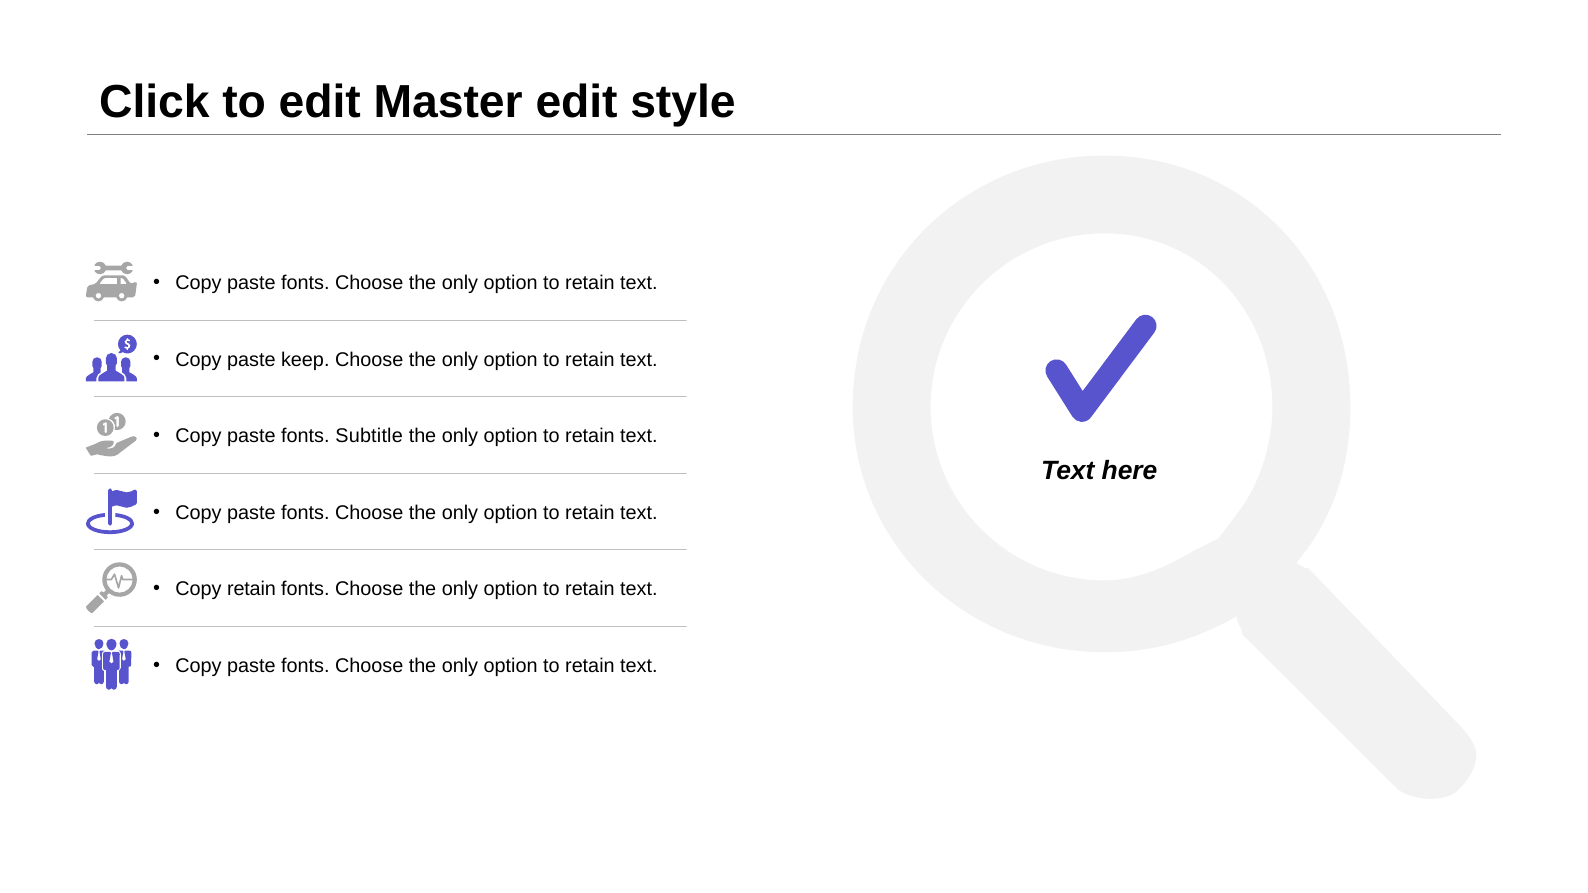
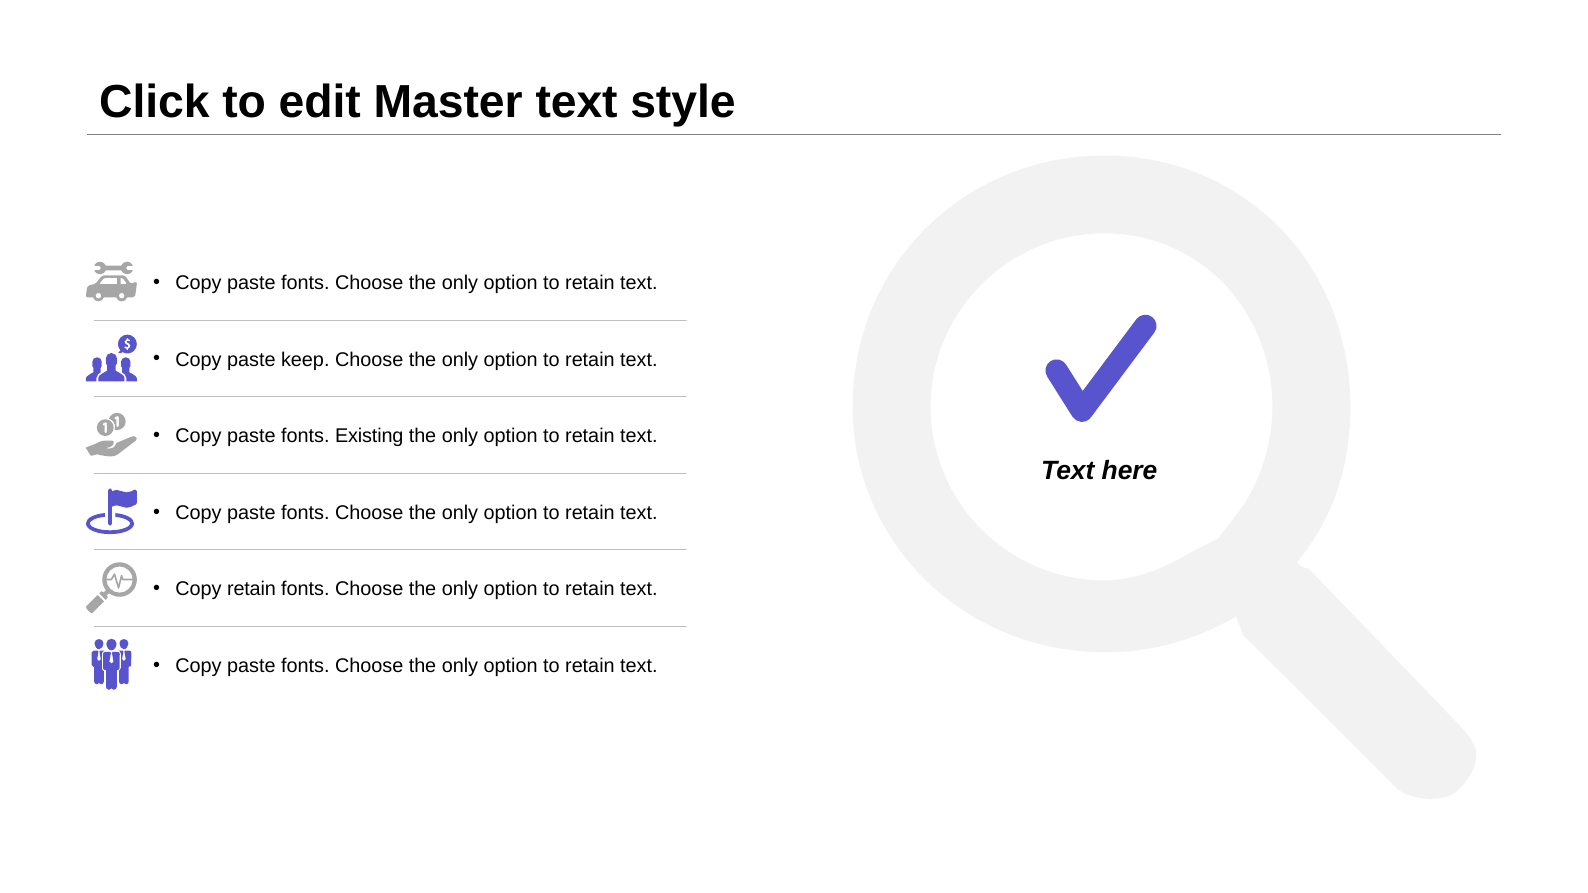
Master edit: edit -> text (577, 103)
Subtitle: Subtitle -> Existing (369, 436)
